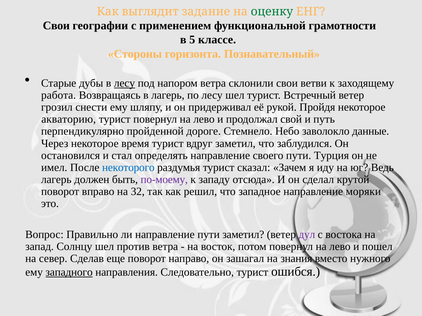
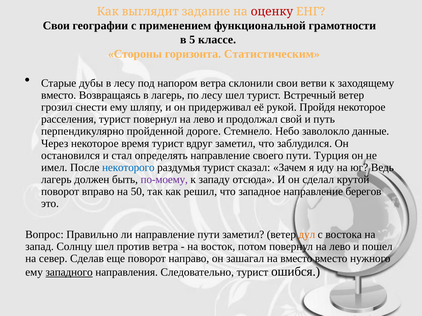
оценку colour: green -> red (272, 12)
Познавательный: Познавательный -> Статистическим (272, 54)
лесу underline: present -> none (124, 83)
работа: работа -> вместо (59, 95)
акваторию: акваторию -> расселения (69, 120)
32: 32 -> 50 (138, 192)
моряки: моряки -> берегов (363, 192)
дул colour: purple -> orange (307, 235)
на знания: знания -> вместо (296, 259)
